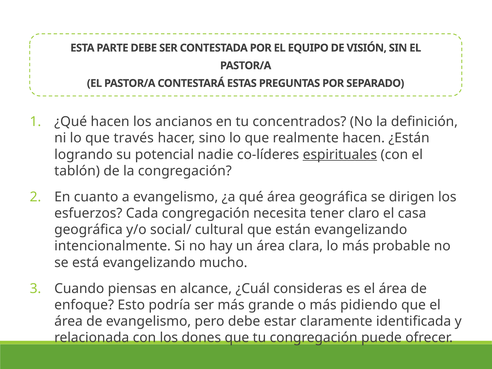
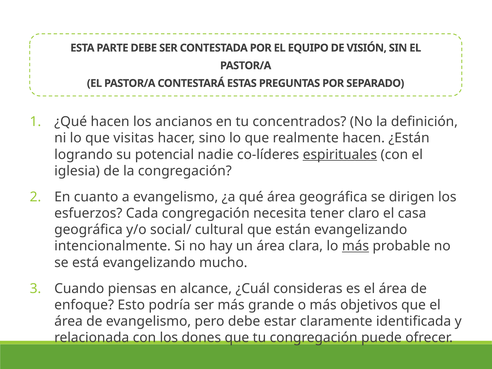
través: través -> visitas (134, 138)
tablón: tablón -> iglesia (77, 171)
más underline: none -> present (355, 246)
pidiendo: pidiendo -> objetivos (369, 305)
